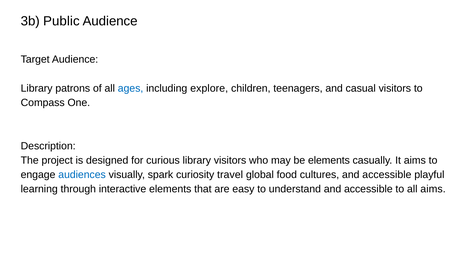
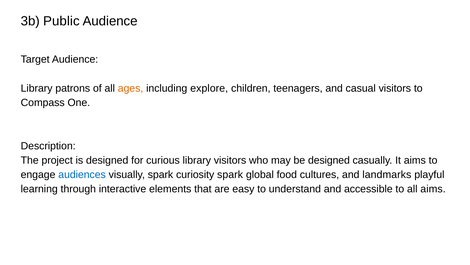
ages colour: blue -> orange (131, 88)
be elements: elements -> designed (329, 160)
curiosity travel: travel -> spark (230, 174)
cultures and accessible: accessible -> landmarks (387, 174)
